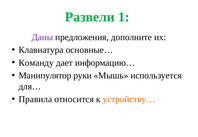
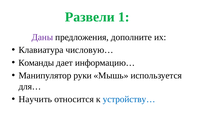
основные…: основные… -> числовую… (89, 50)
Команду: Команду -> Команды (36, 63)
Правила: Правила -> Научить (35, 99)
устройству… colour: orange -> blue (129, 99)
